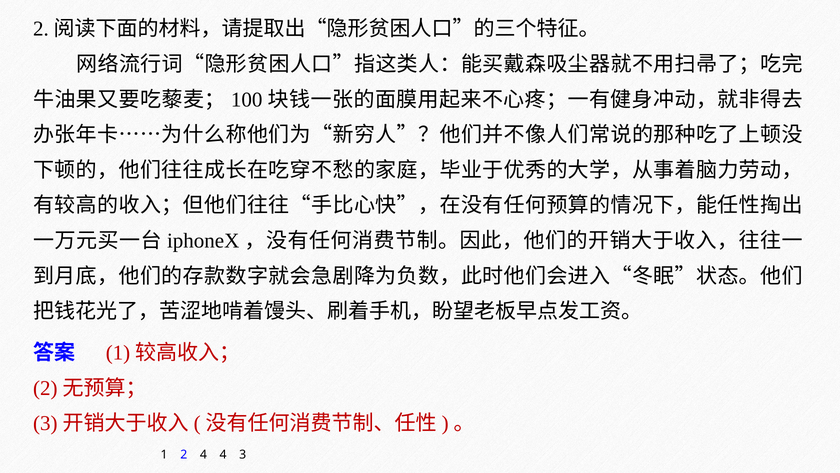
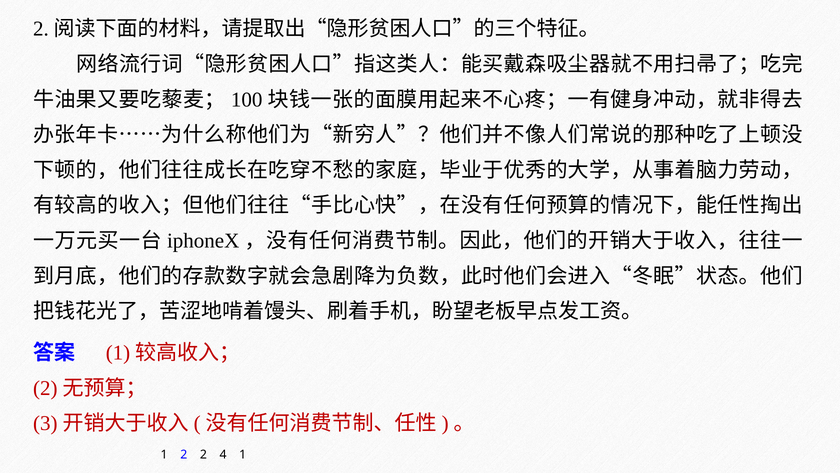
2 4: 4 -> 2 (203, 454)
4 3: 3 -> 1 (243, 454)
